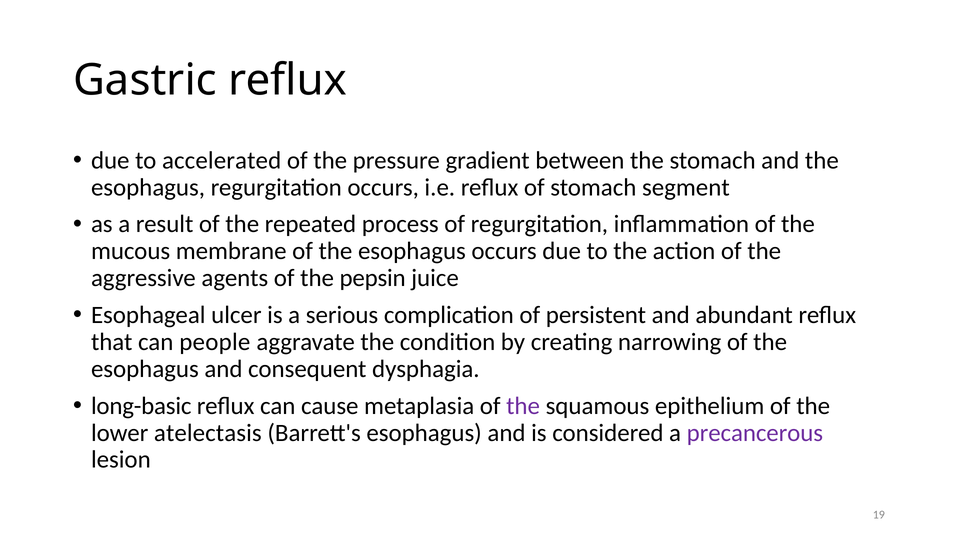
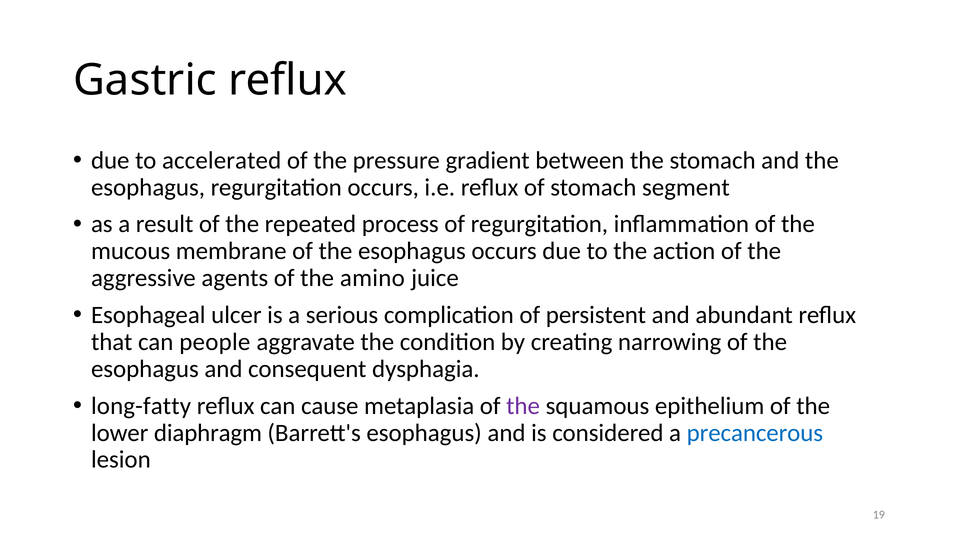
pepsin: pepsin -> amino (372, 278)
long-basic: long-basic -> long-fatty (141, 406)
atelectasis: atelectasis -> diaphragm (208, 433)
precancerous colour: purple -> blue (755, 433)
